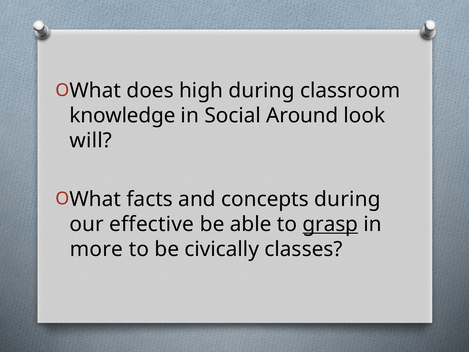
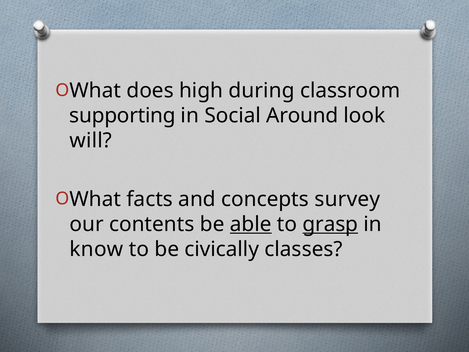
knowledge: knowledge -> supporting (123, 116)
concepts during: during -> survey (347, 199)
effective: effective -> contents (152, 224)
able underline: none -> present (251, 224)
more: more -> know (96, 249)
